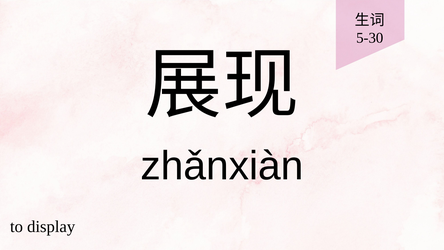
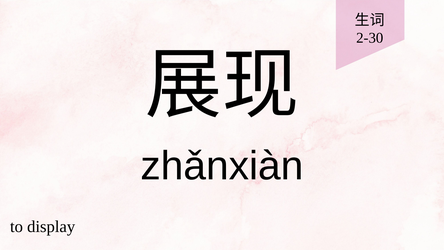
5-30: 5-30 -> 2-30 (370, 38)
